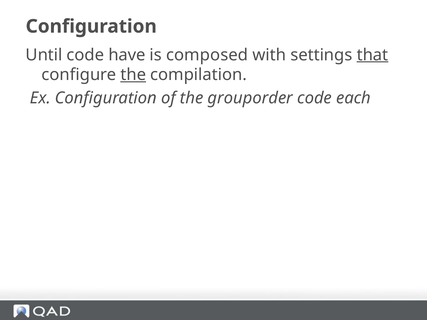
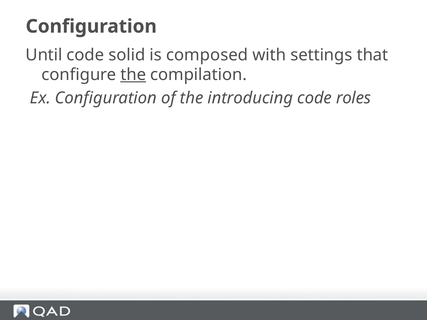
have: have -> solid (127, 55)
that underline: present -> none (372, 55)
grouporder: grouporder -> introducing (250, 98)
each: each -> roles (354, 98)
